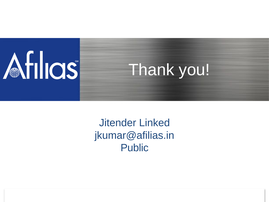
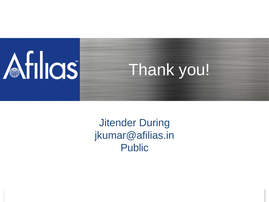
Linked: Linked -> During (154, 123)
